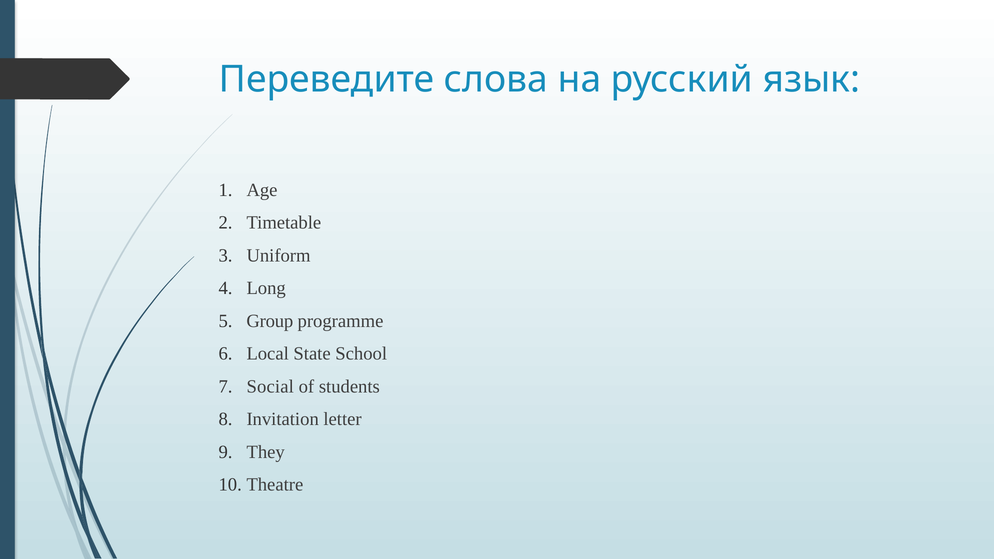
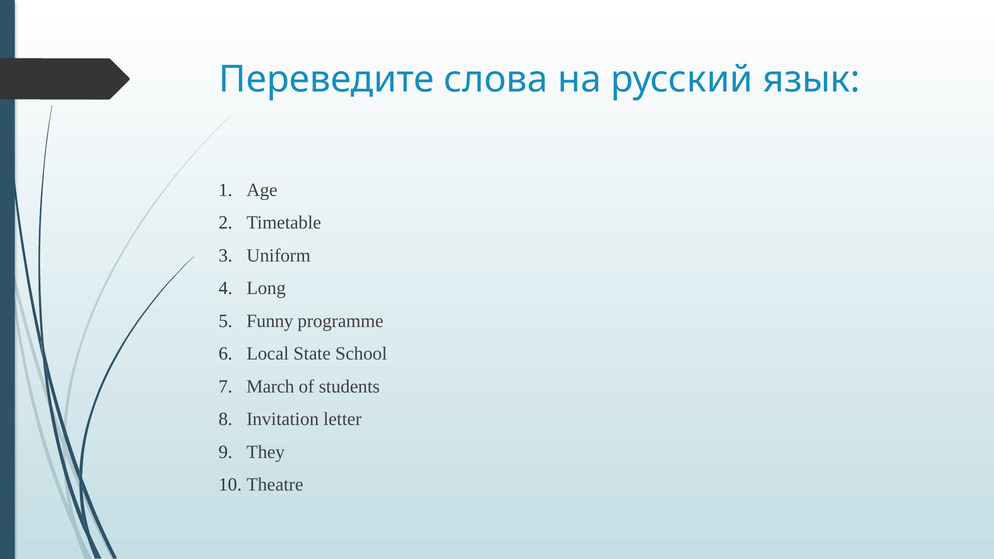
Group: Group -> Funny (270, 321)
Social: Social -> March (270, 387)
